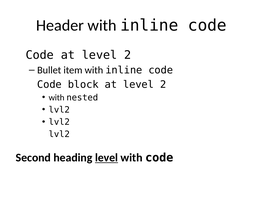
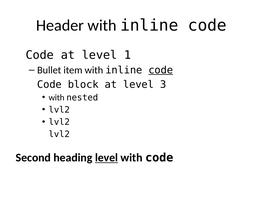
Code at level 2: 2 -> 1 (128, 55)
code underline: none -> present (161, 70)
block at level 2: 2 -> 3 (163, 85)
